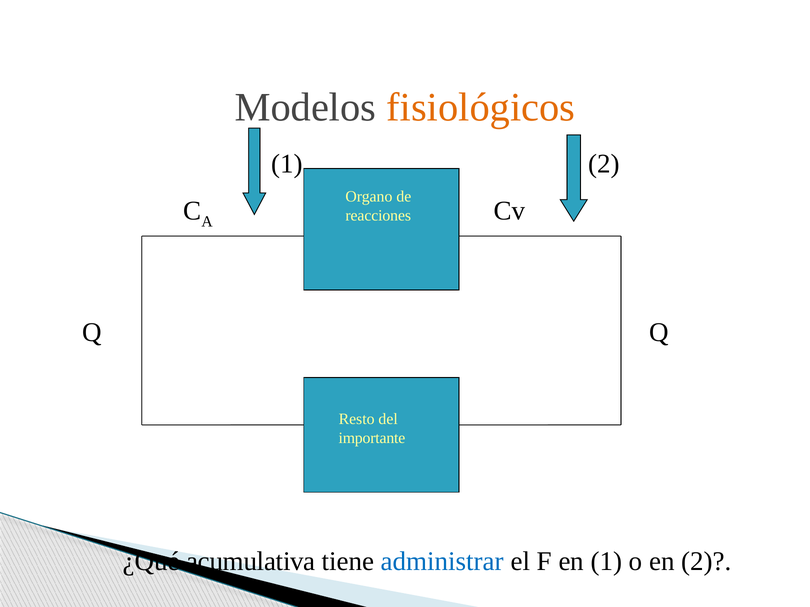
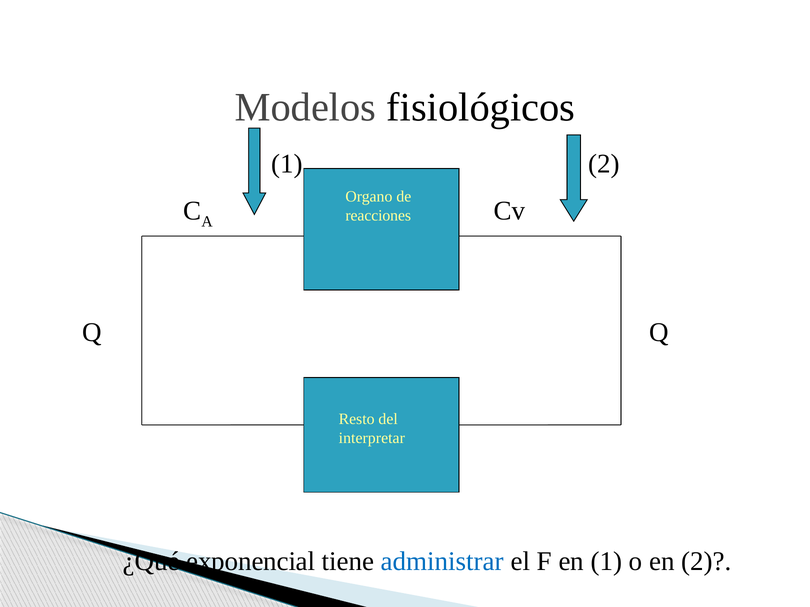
fisiológicos colour: orange -> black (481, 107)
importante: importante -> interpretar (372, 438)
acumulativa: acumulativa -> exponencial (251, 562)
